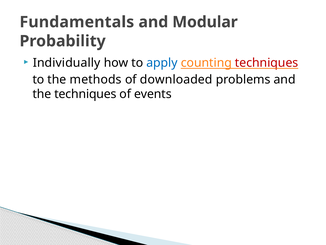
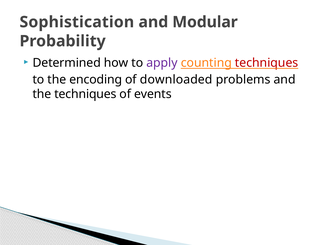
Fundamentals: Fundamentals -> Sophistication (77, 22)
Individually: Individually -> Determined (67, 63)
apply colour: blue -> purple (162, 63)
methods: methods -> encoding (96, 79)
